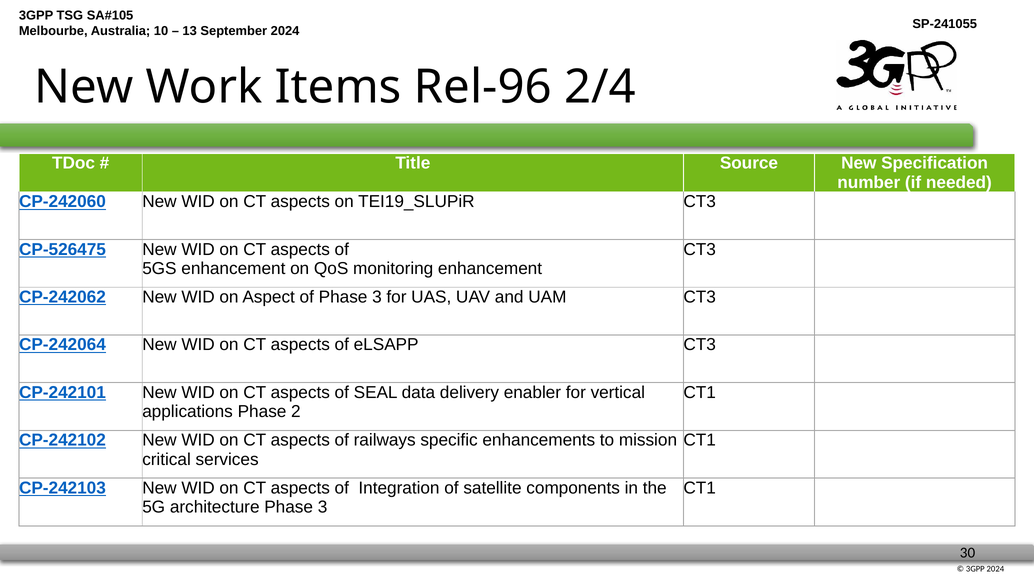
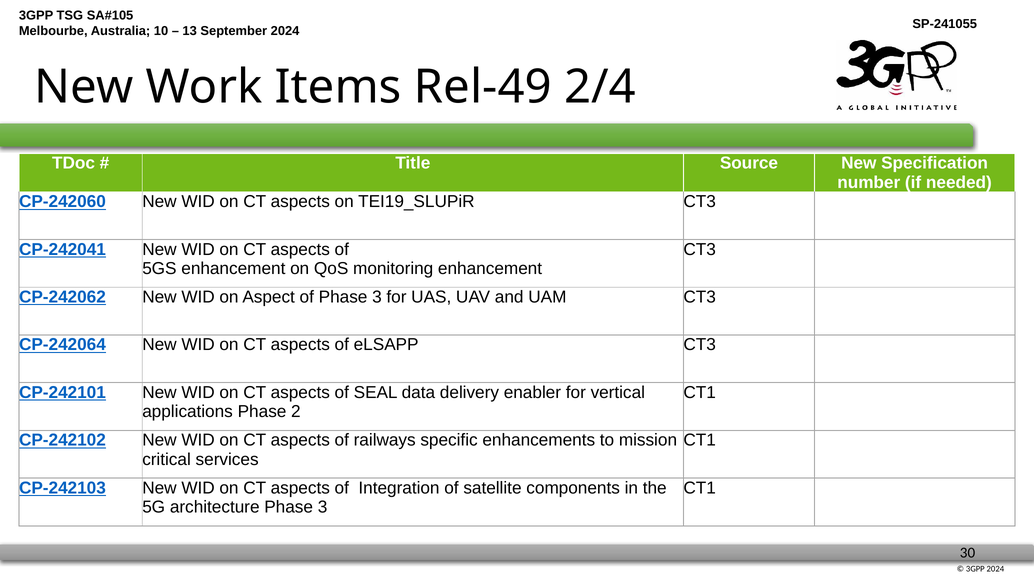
Rel-96: Rel-96 -> Rel-49 (483, 87)
CP-526475: CP-526475 -> CP-242041 (62, 249)
